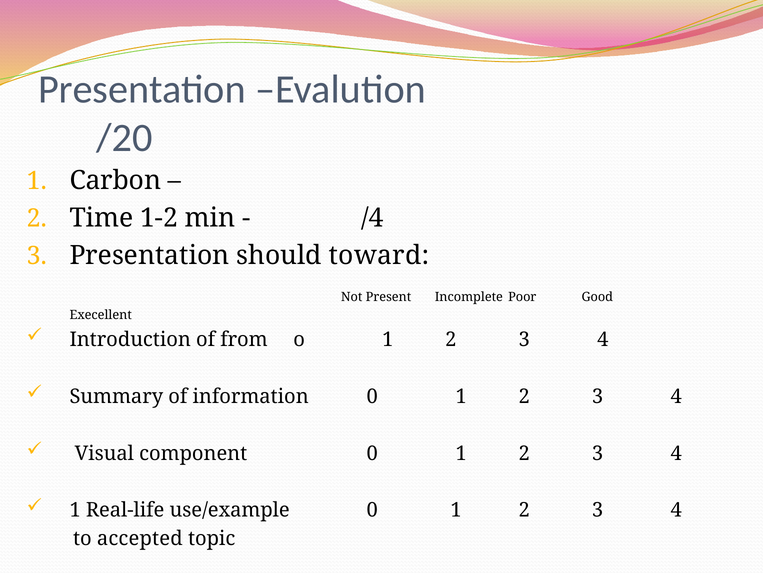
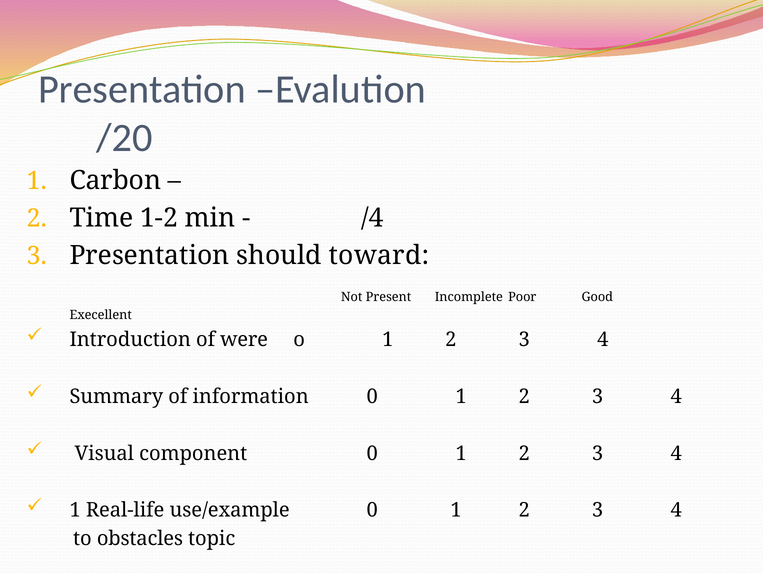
from: from -> were (244, 339)
accepted: accepted -> obstacles (140, 538)
